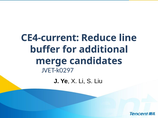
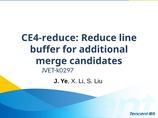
CE4-current: CE4-current -> CE4-reduce (50, 38)
